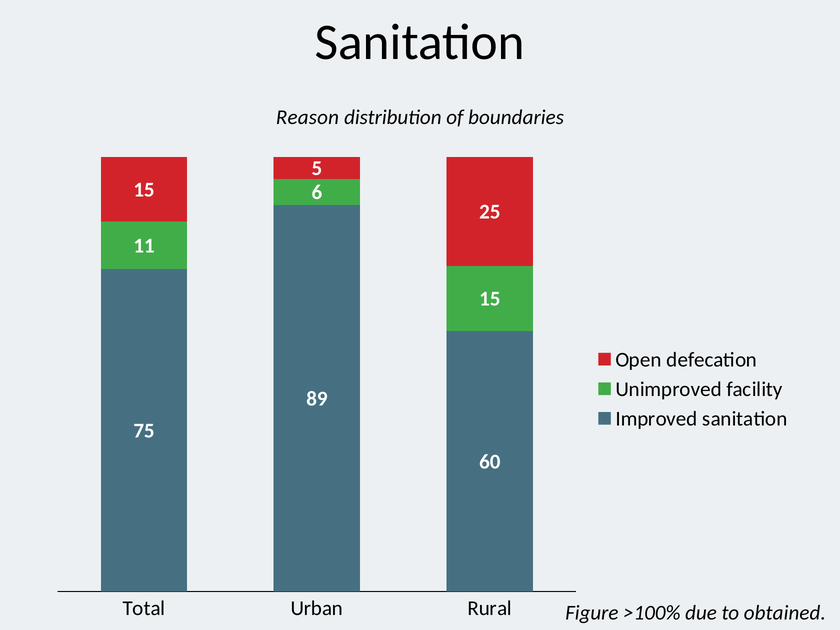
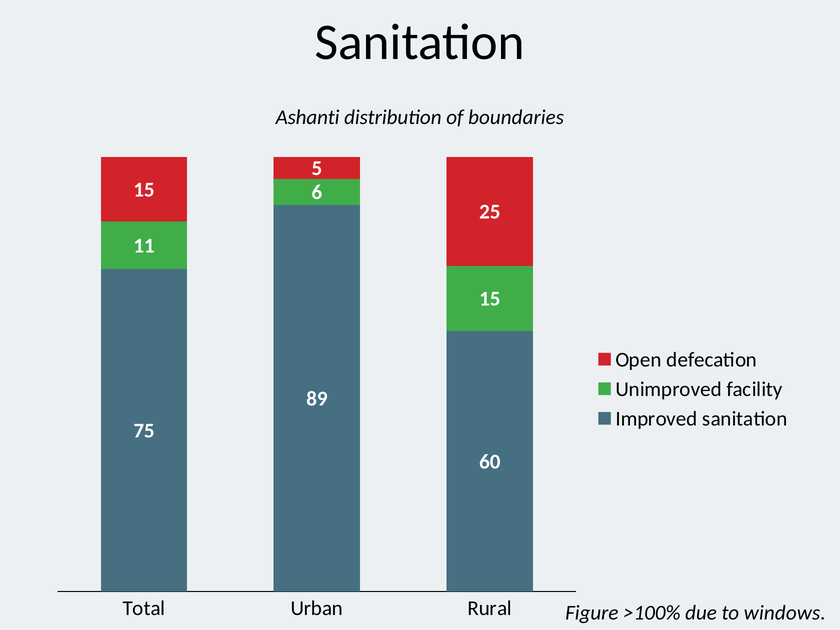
Reason: Reason -> Ashanti (308, 117)
obtained: obtained -> windows (785, 613)
